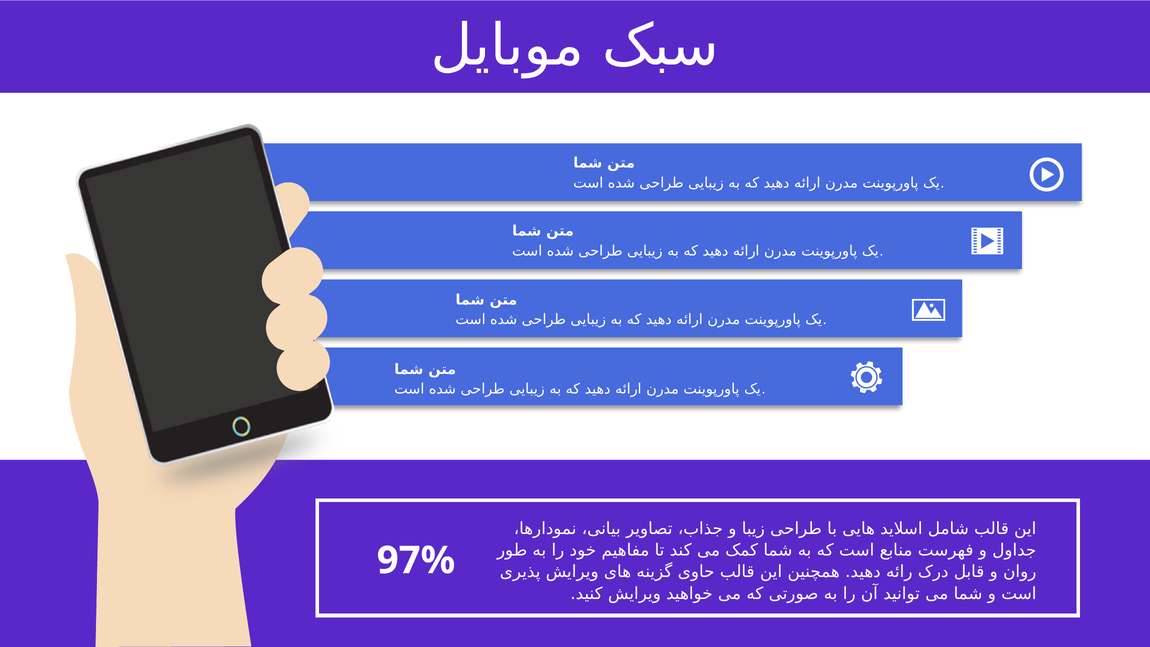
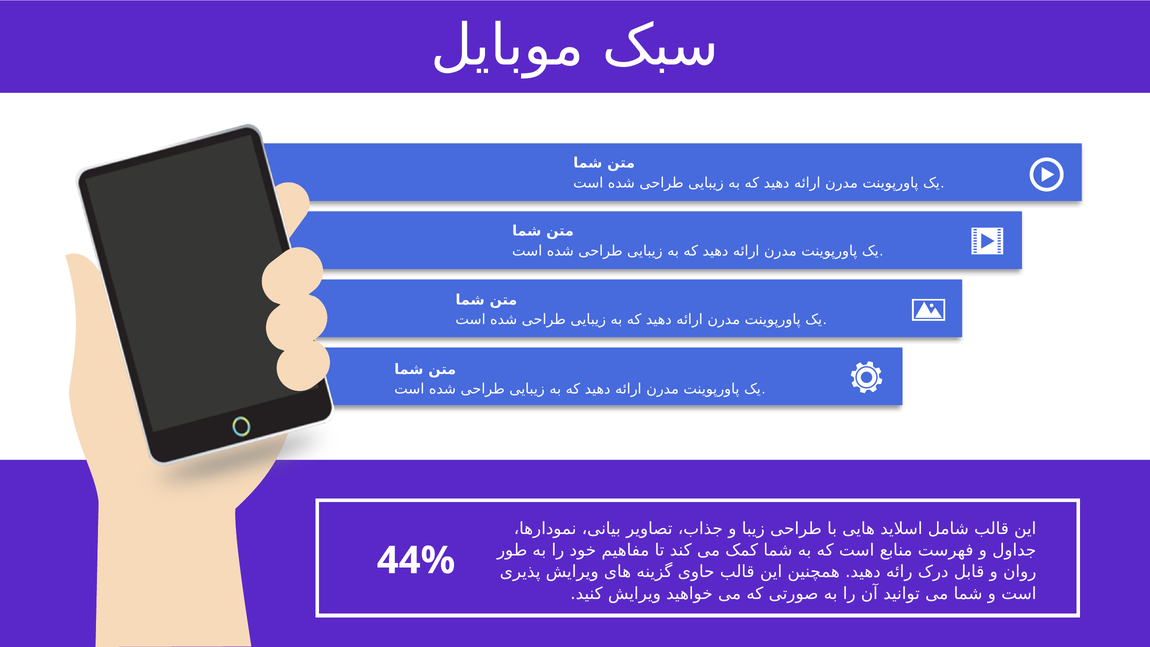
97%: 97% -> 44% (416, 560)
